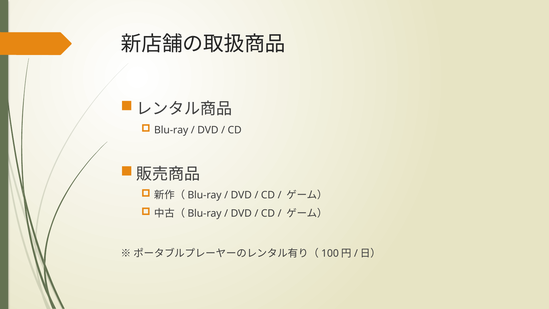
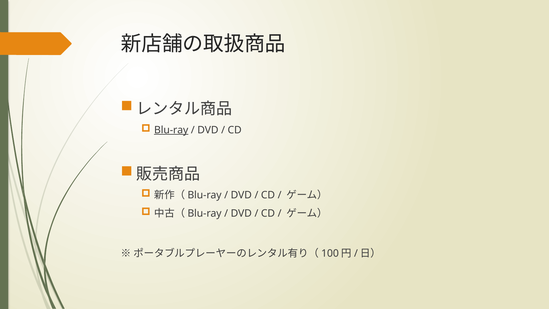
Blu-ray underline: none -> present (171, 130)
